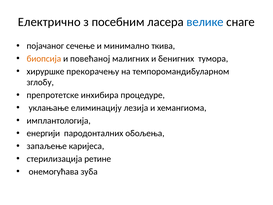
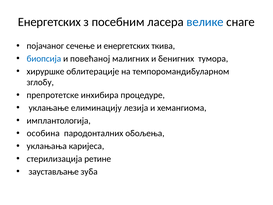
Електрично: Електрично -> Енергетских (49, 22)
и минимално: минимално -> енергетских (127, 46)
биопсија colour: orange -> blue (44, 59)
прекорачењу: прекорачењу -> облитерације (93, 71)
енергији: енергији -> особина (43, 133)
запаљење: запаљење -> уклањања (47, 146)
онемогућава: онемогућава -> заустављање (54, 171)
